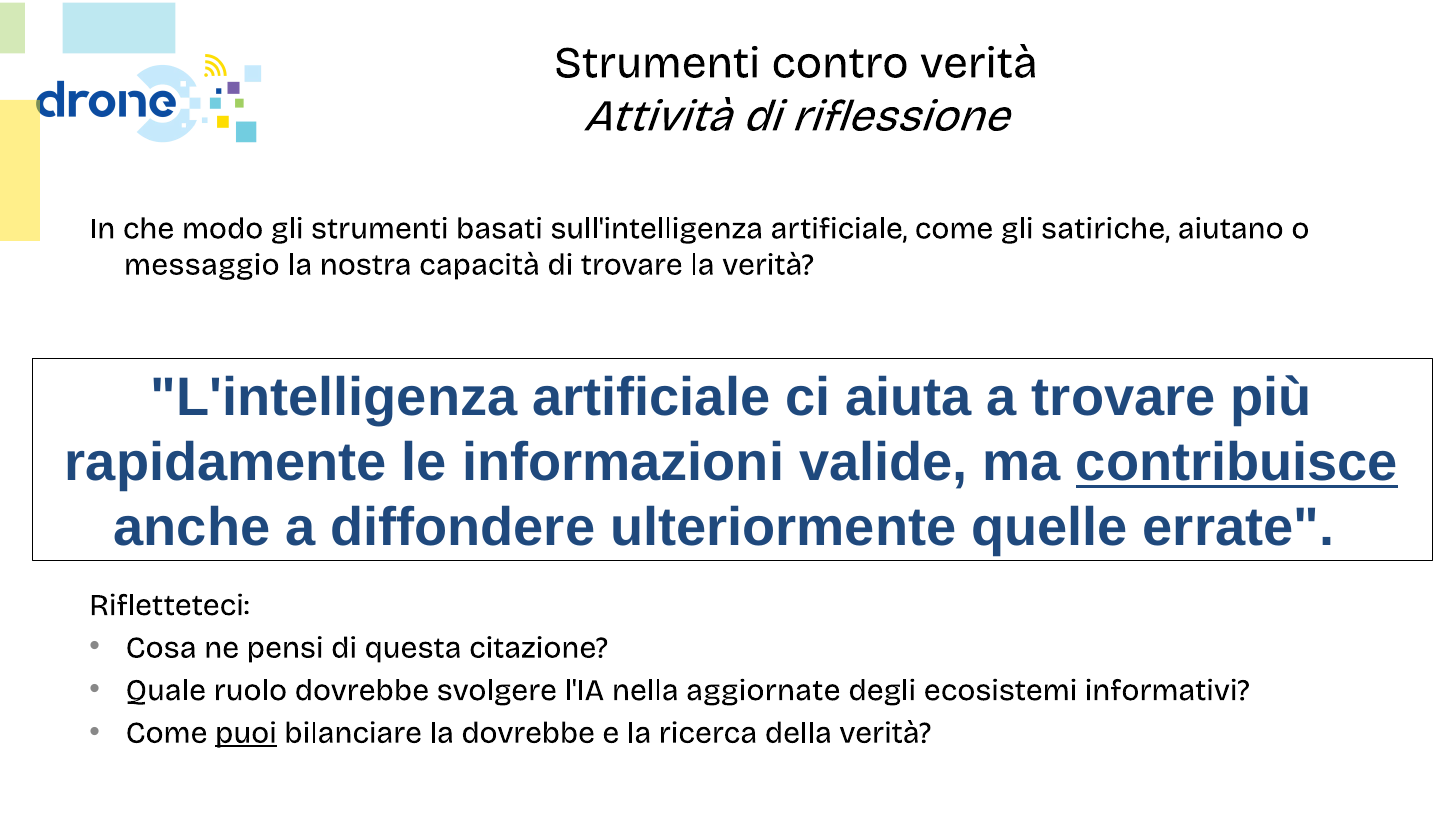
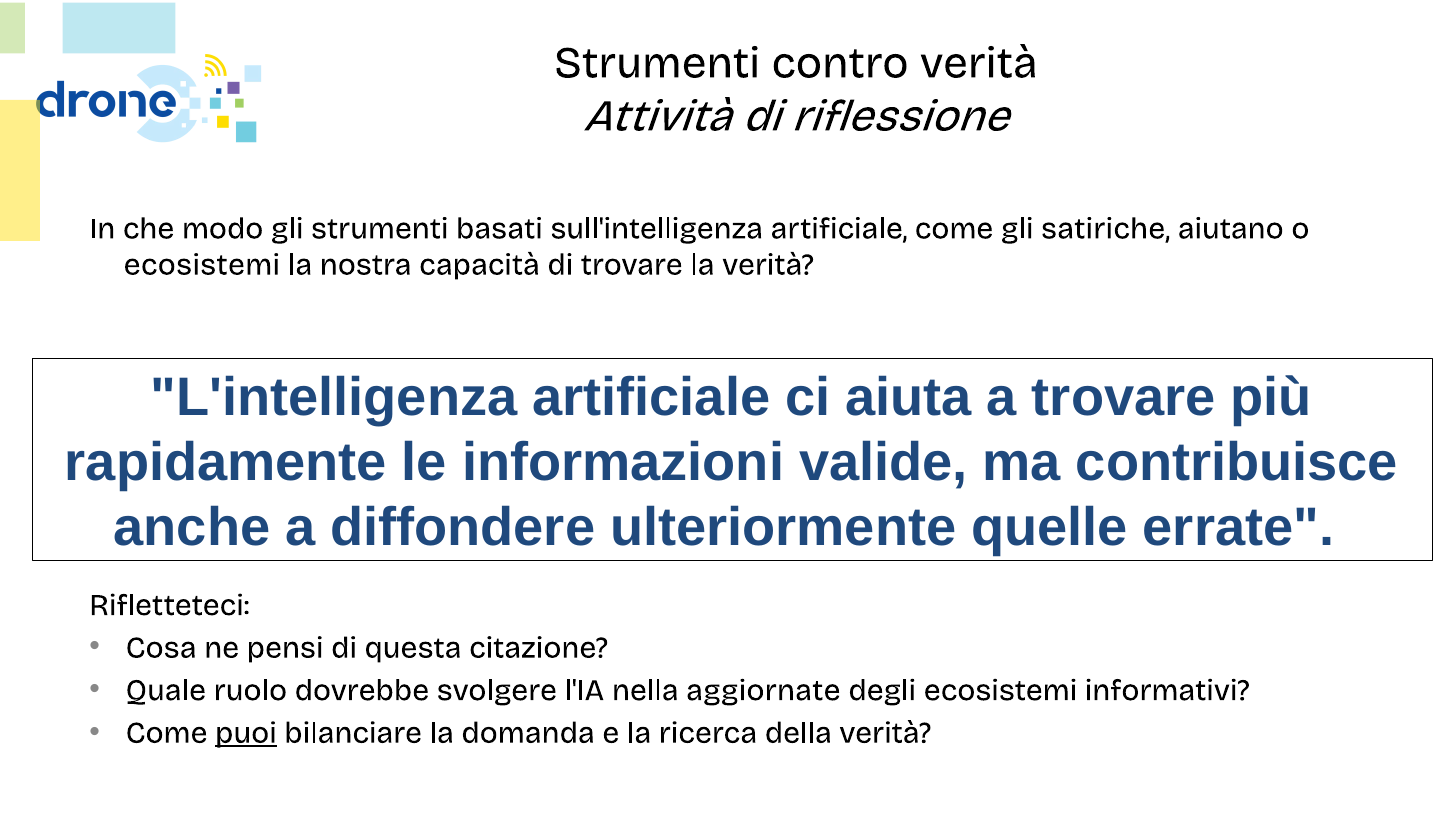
messaggio: messaggio -> ecosistemi (202, 265)
contribuisce underline: present -> none (1237, 463)
la dovrebbe: dovrebbe -> domanda (528, 733)
